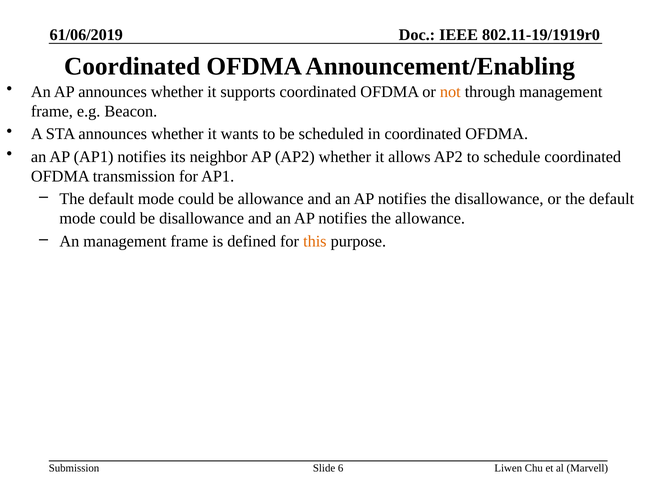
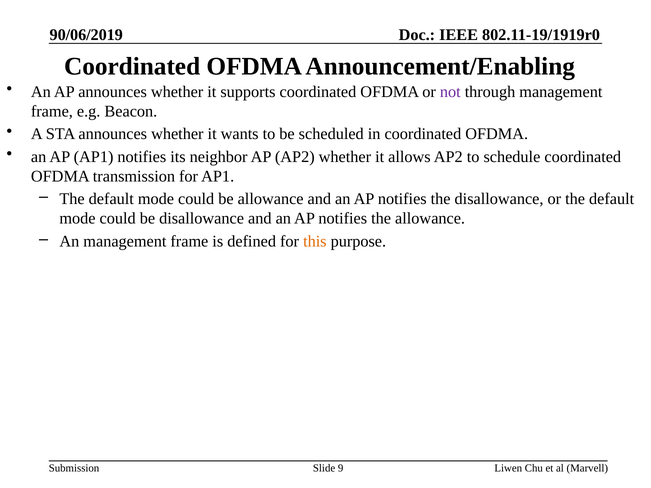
61/06/2019: 61/06/2019 -> 90/06/2019 (86, 35)
not colour: orange -> purple (450, 92)
6: 6 -> 9 (341, 468)
